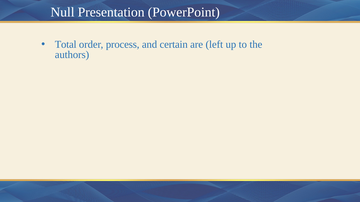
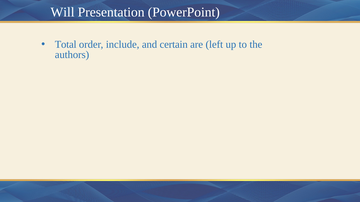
Null: Null -> Will (63, 12)
process: process -> include (123, 45)
